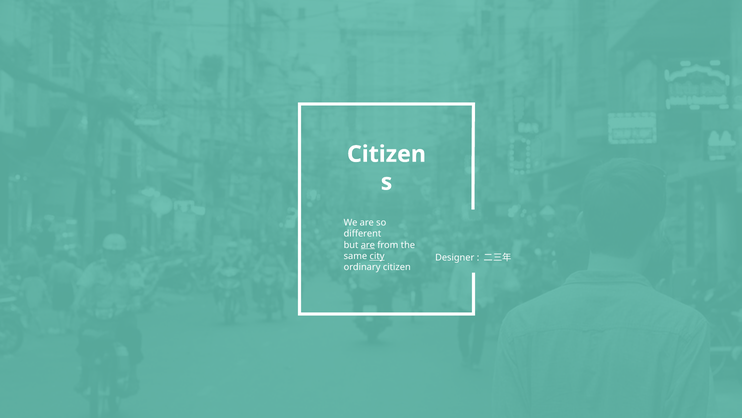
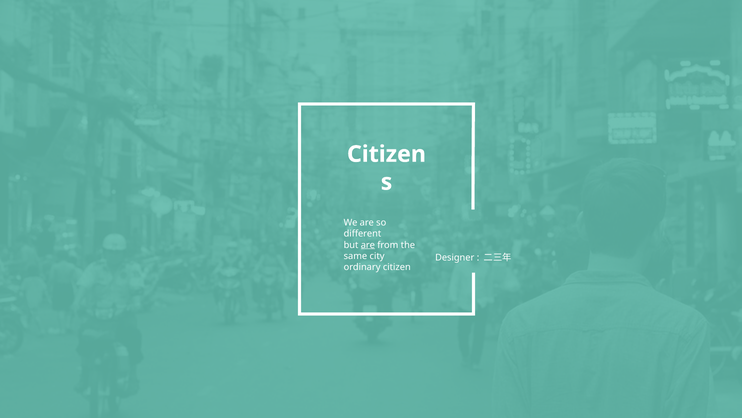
city underline: present -> none (377, 256)
